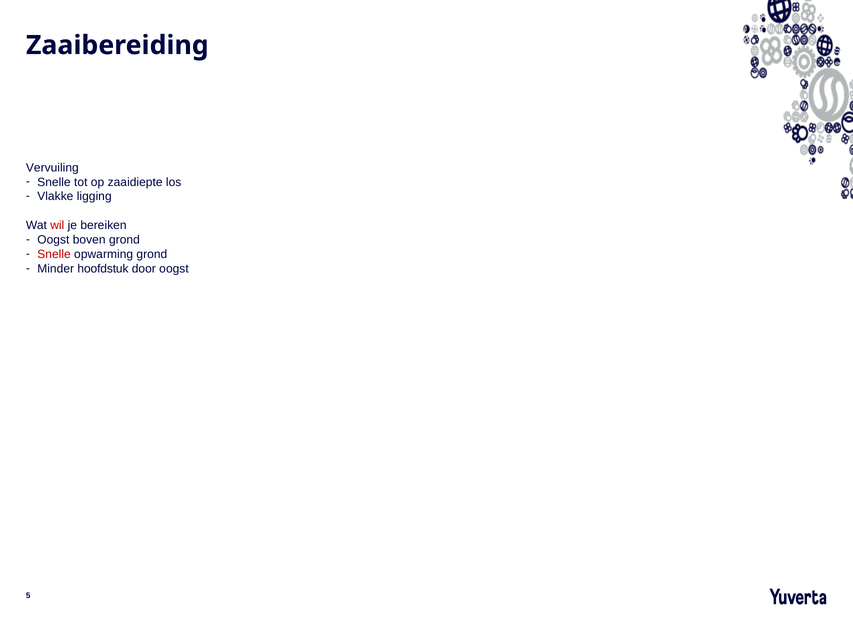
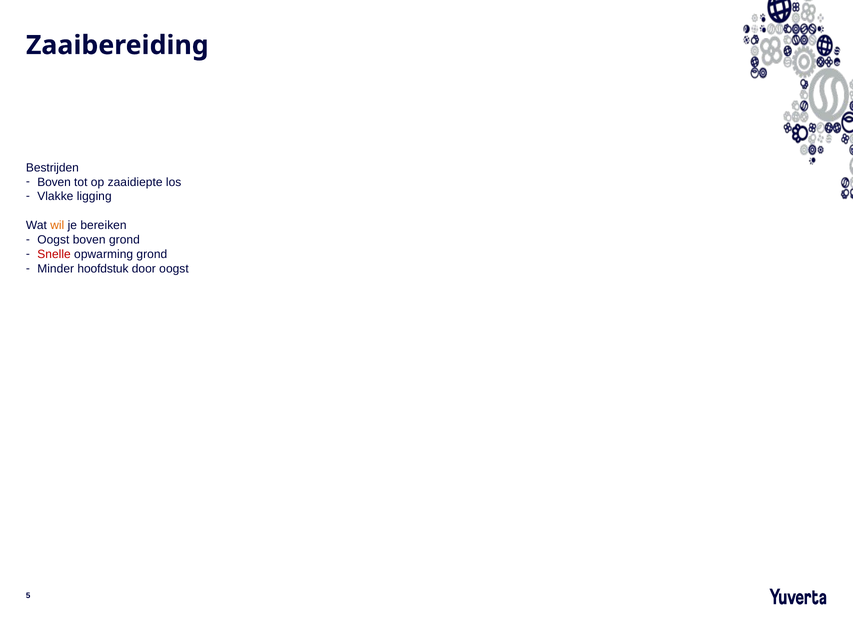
Vervuiling: Vervuiling -> Bestrijden (52, 168)
Snelle: Snelle -> Boven (54, 182)
wil colour: red -> orange (57, 225)
